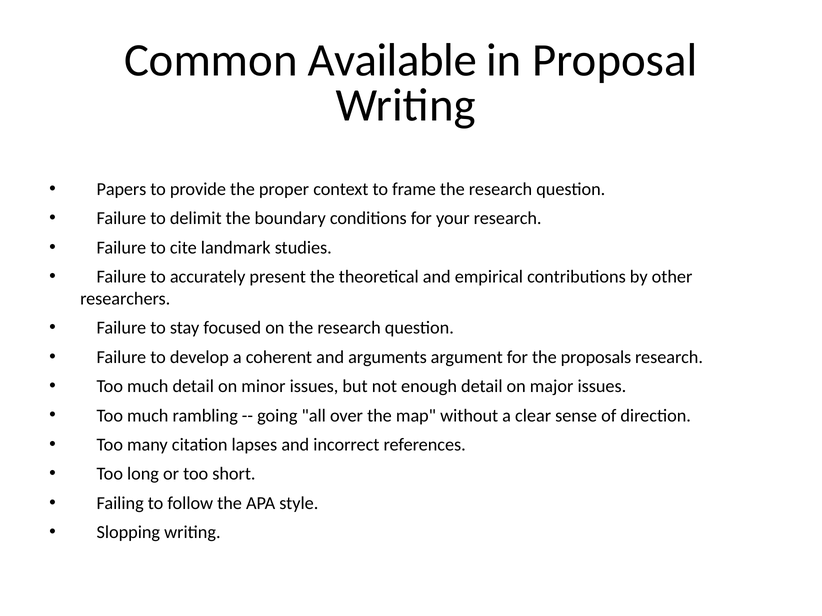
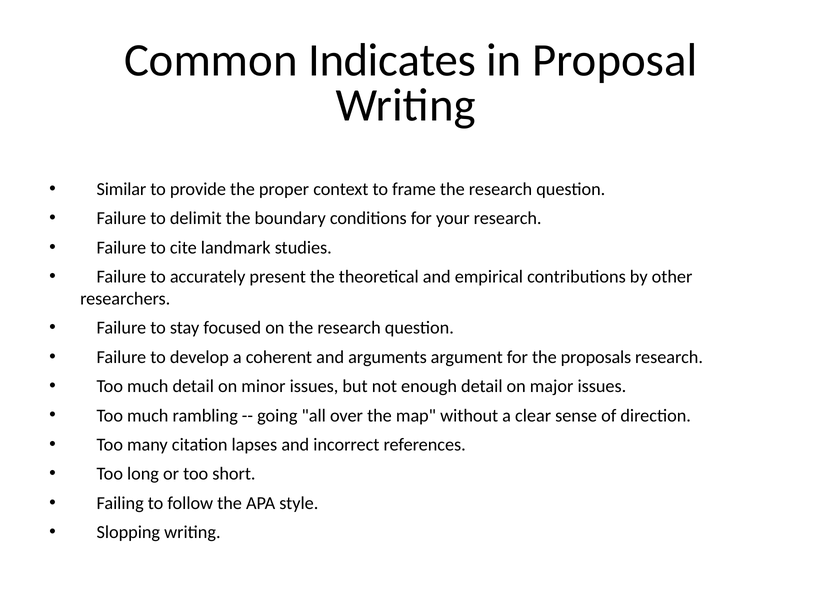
Available: Available -> Indicates (392, 61)
Papers: Papers -> Similar (121, 189)
